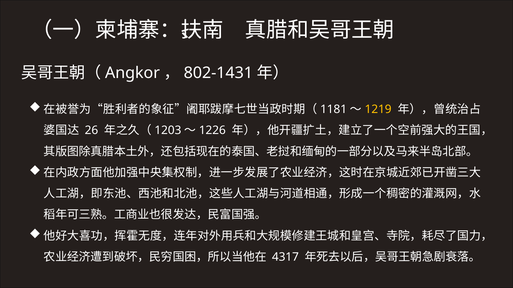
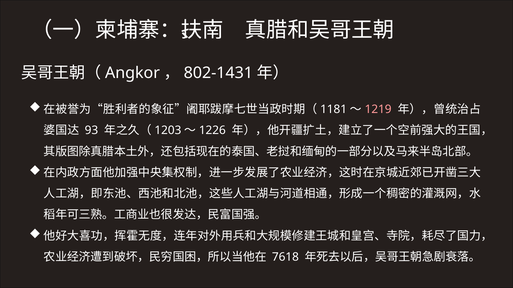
1219 colour: yellow -> pink (378, 109)
26: 26 -> 93 (91, 131)
4317: 4317 -> 7618 (285, 257)
